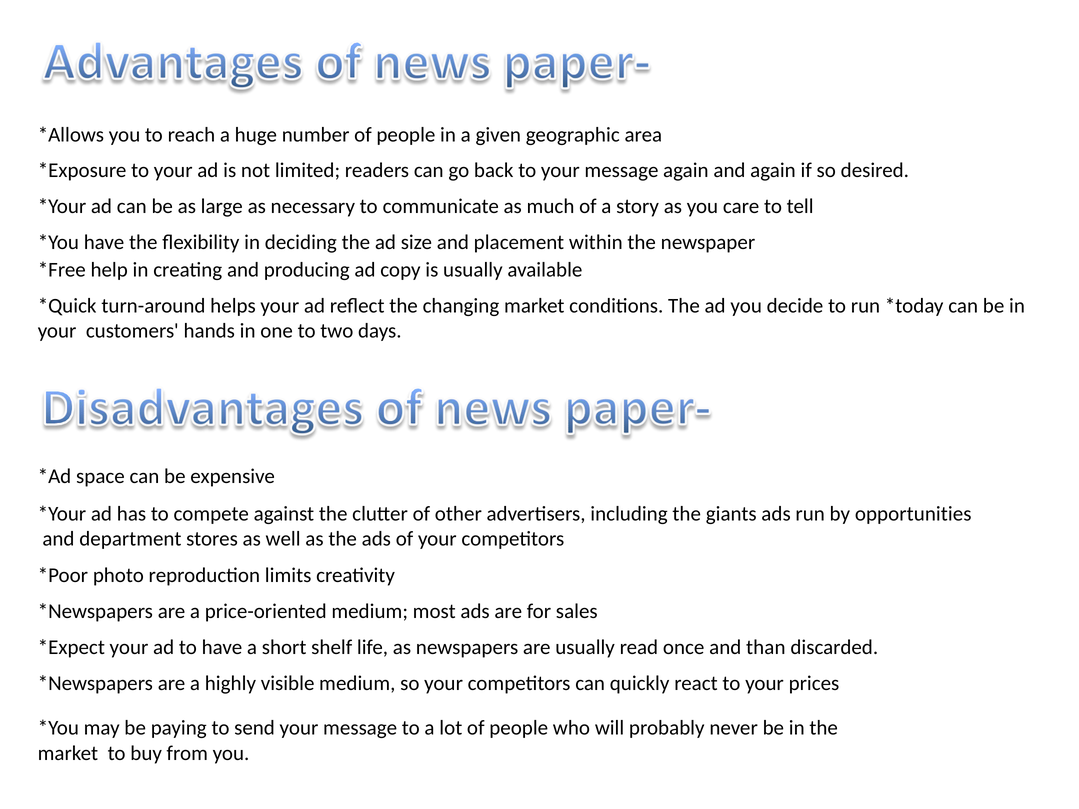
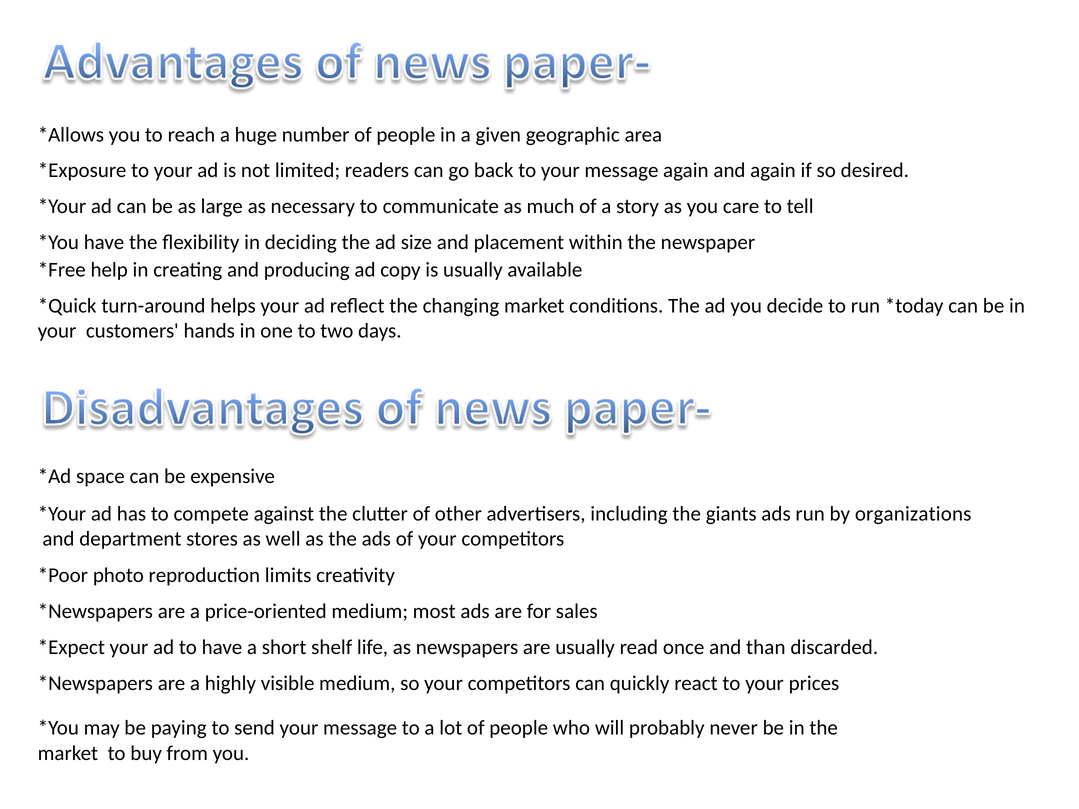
opportunities: opportunities -> organizations (913, 514)
